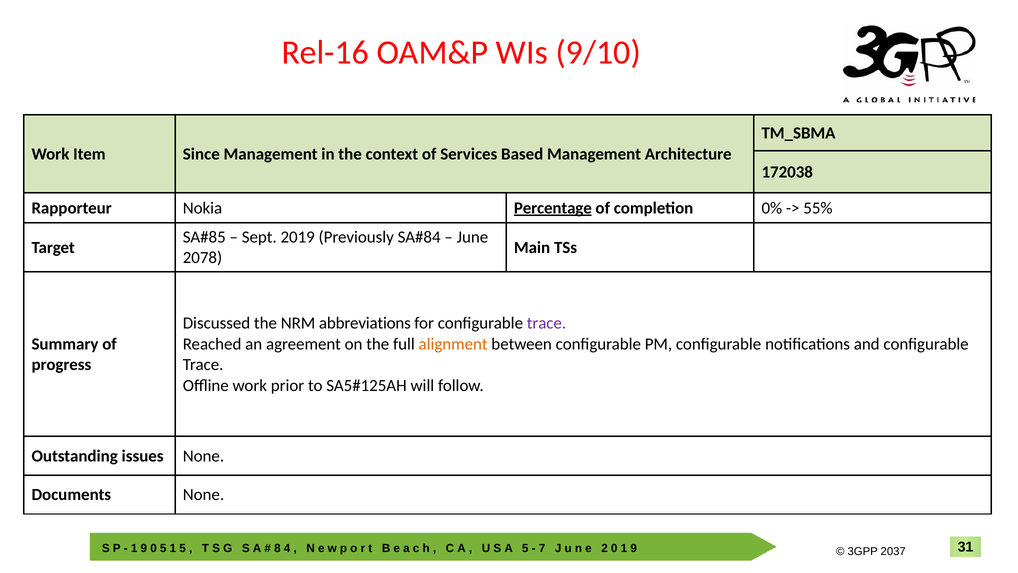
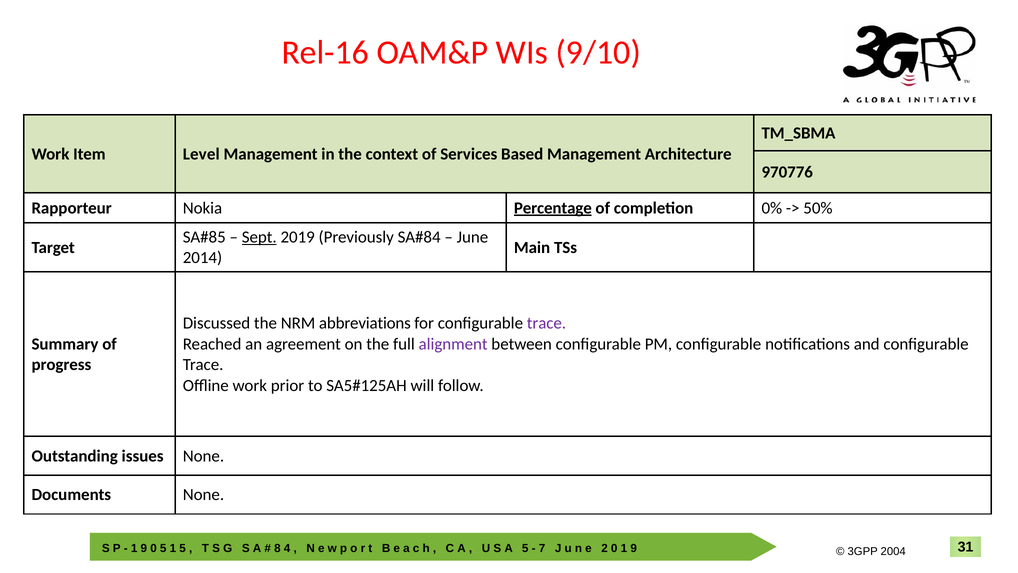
Since: Since -> Level (201, 154)
172038: 172038 -> 970776 (787, 172)
55%: 55% -> 50% (818, 208)
Sept underline: none -> present (259, 237)
2078: 2078 -> 2014 (202, 258)
alignment colour: orange -> purple (453, 344)
2037: 2037 -> 2004 (893, 551)
